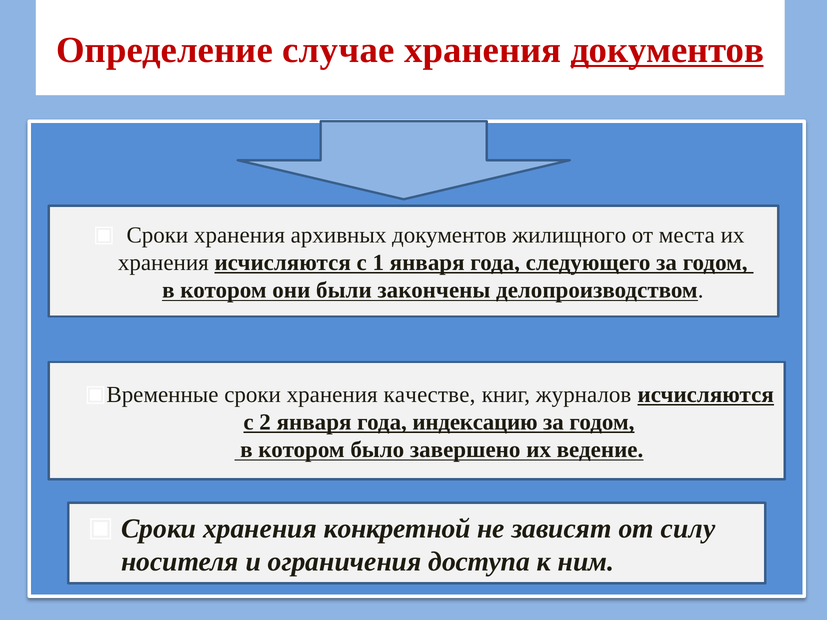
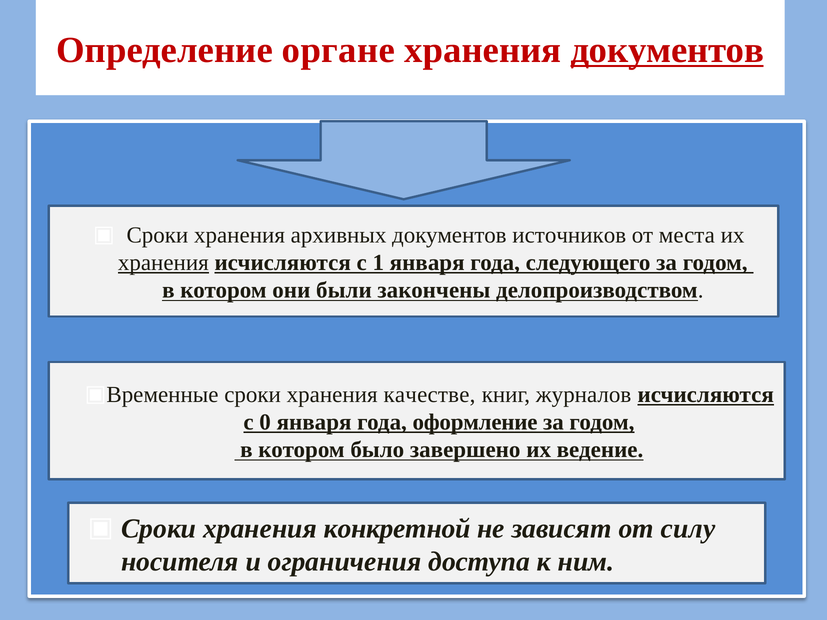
случае: случае -> органе (338, 50)
жилищного: жилищного -> источников (569, 235)
хранения underline: none -> present (163, 263)
2: 2 -> 0 (265, 422)
индексацию: индексацию -> оформление (475, 422)
